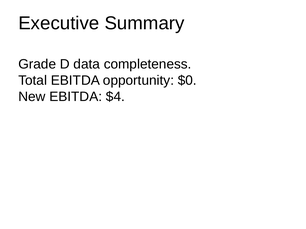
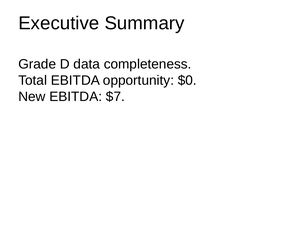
$4: $4 -> $7 (115, 97)
